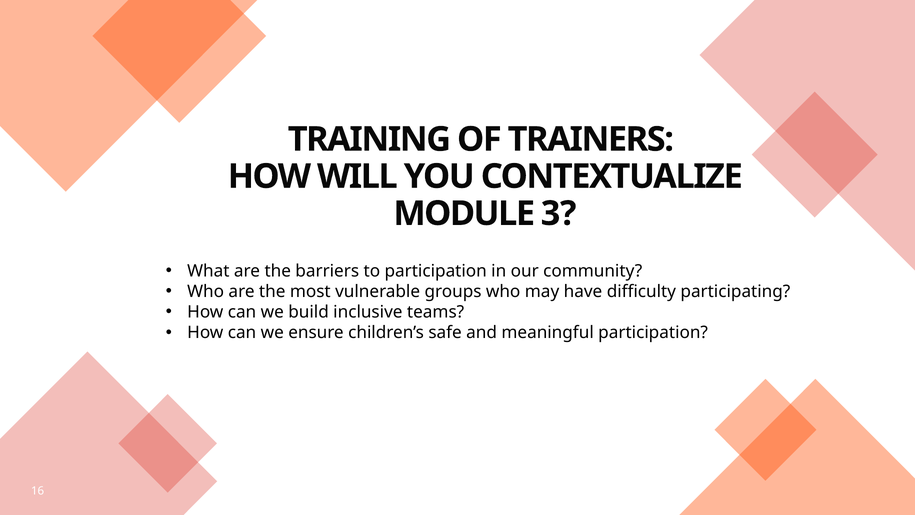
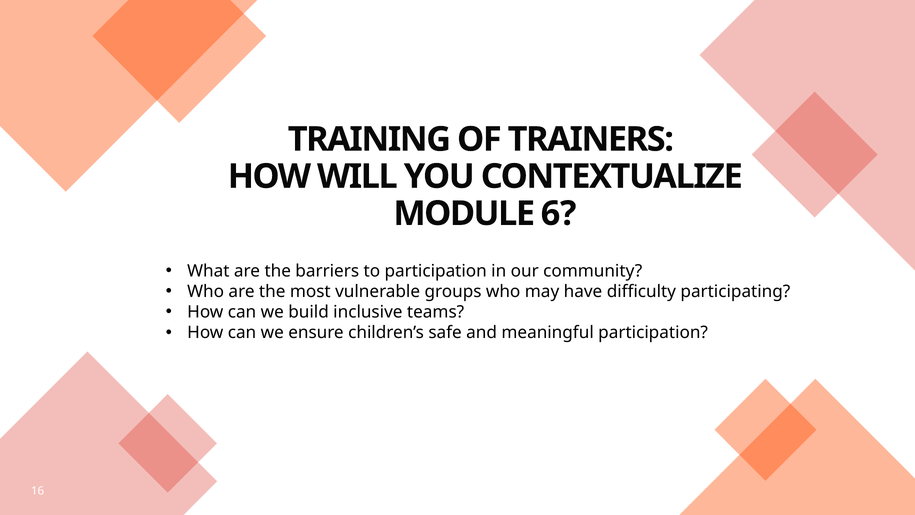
3: 3 -> 6 (559, 213)
